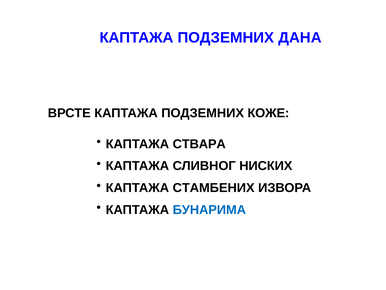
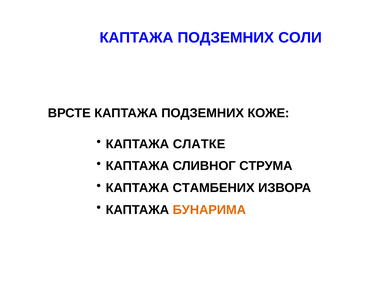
ДАНА: ДАНА -> СОЛИ (300, 38)
СТВАРА: СТВАРА -> СЛАТКЕ (199, 144)
НИСКИХ: НИСКИХ -> СТРУМА (266, 166)
БУНАРИМА colour: blue -> orange (209, 209)
